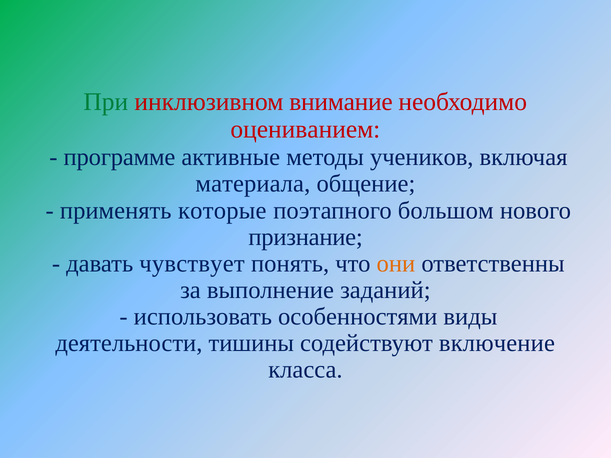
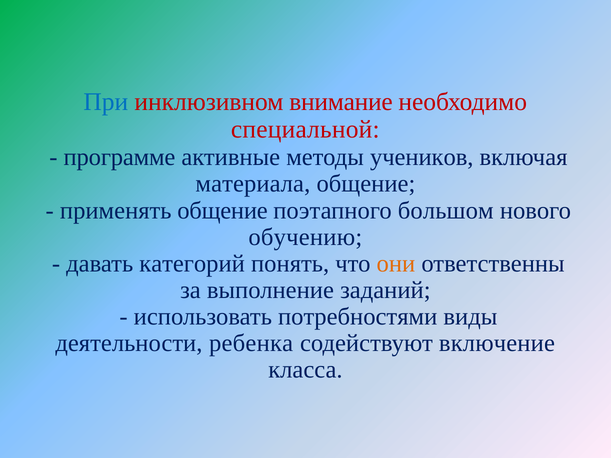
При colour: green -> blue (106, 102)
оцениванием: оцениванием -> специальной (305, 130)
применять которые: которые -> общение (223, 211)
признание: признание -> обучению (305, 237)
чувствует: чувствует -> категорий (192, 264)
особенностями: особенностями -> потребностями (358, 317)
тишины: тишины -> ребенка (251, 343)
